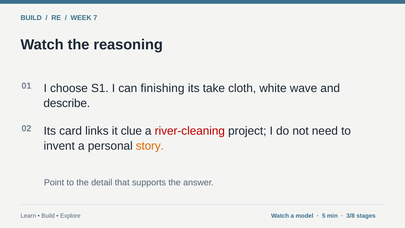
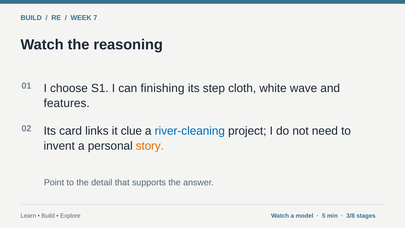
take: take -> step (214, 88)
describe: describe -> features (67, 103)
river-cleaning colour: red -> blue (190, 131)
